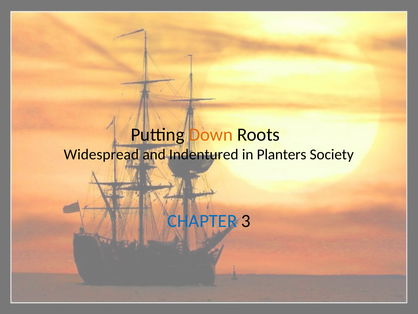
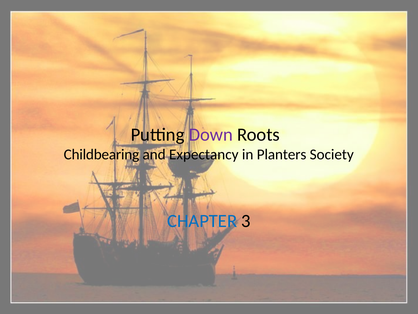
Down colour: orange -> purple (211, 134)
Widespread: Widespread -> Childbearing (101, 154)
Indentured: Indentured -> Expectancy (204, 154)
